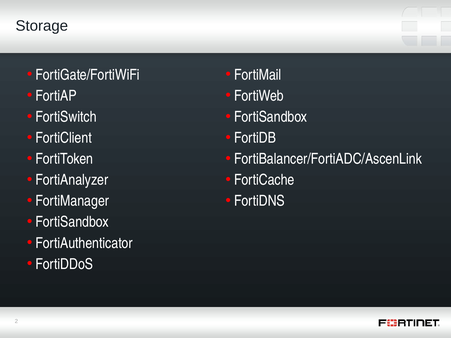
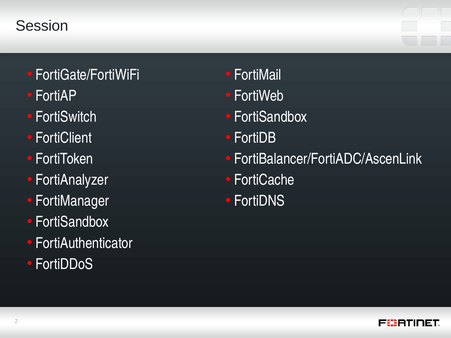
Storage: Storage -> Session (42, 26)
